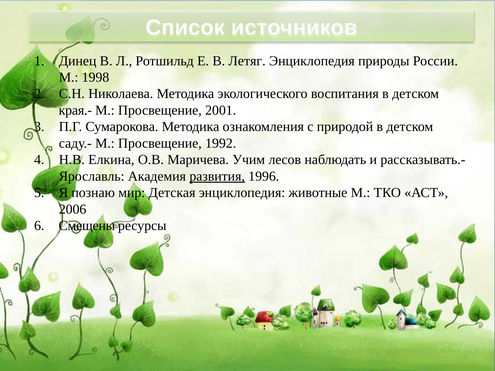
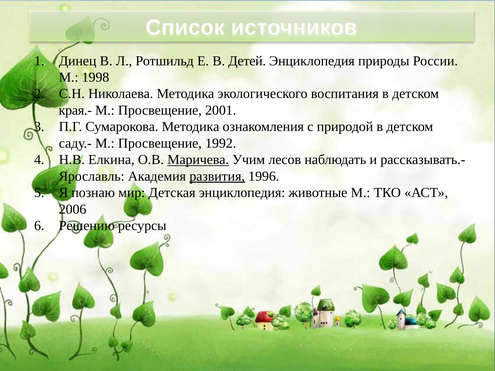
Летяг: Летяг -> Детей (247, 61)
Маричева underline: none -> present (198, 160)
Смещены: Смещены -> Решению (87, 226)
